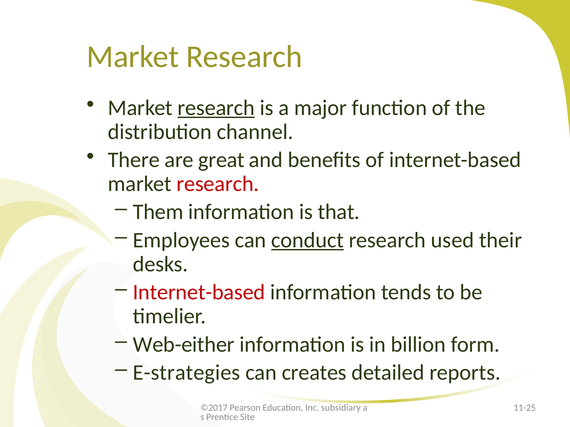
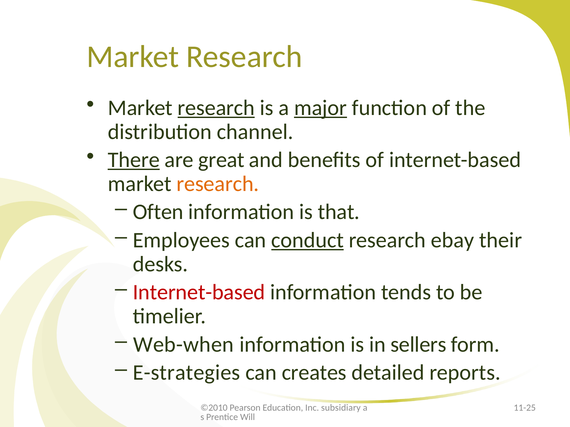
major underline: none -> present (321, 108)
There underline: none -> present (134, 160)
research colour: red -> orange (218, 184)
Them: Them -> Often (158, 212)
used: used -> ebay (453, 240)
Web-either: Web-either -> Web-when (184, 345)
billion: billion -> sellers (418, 345)
©2017: ©2017 -> ©2010 (214, 408)
Site: Site -> Will (248, 418)
